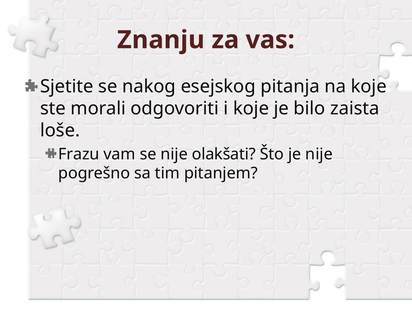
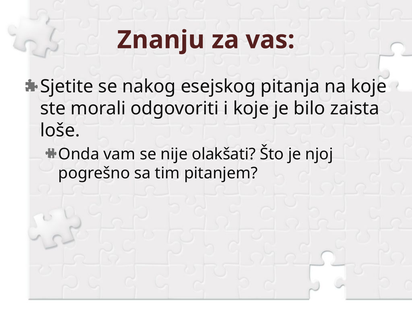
Frazu: Frazu -> Onda (79, 154)
je nije: nije -> njoj (319, 154)
